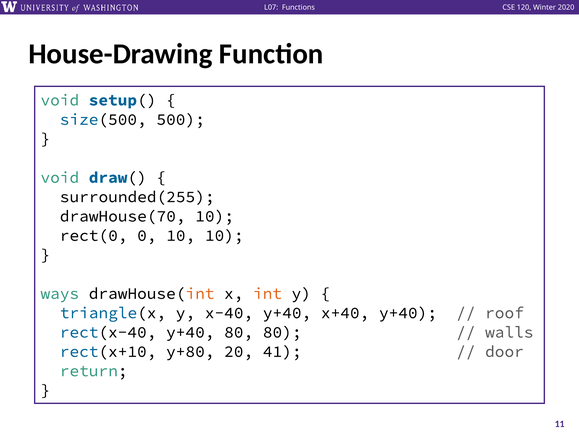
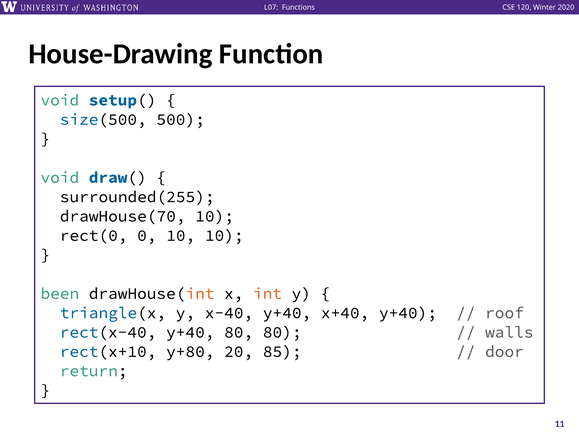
ways: ways -> been (60, 293)
41: 41 -> 85 (282, 351)
